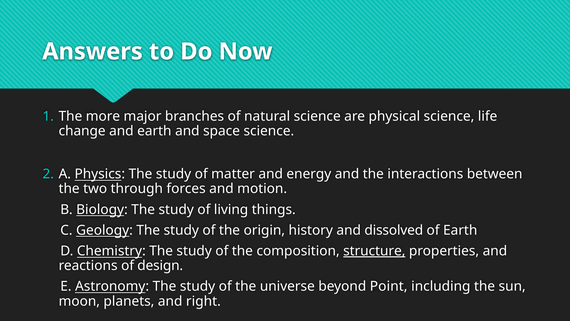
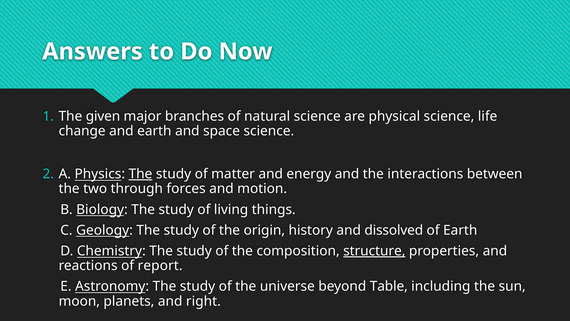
more: more -> given (103, 116)
The underline: none -> present (140, 174)
design: design -> report (160, 265)
Point: Point -> Table (389, 286)
